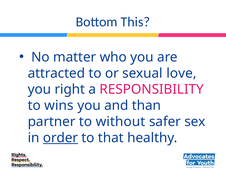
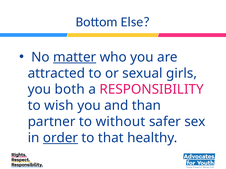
This: This -> Else (135, 22)
matter underline: none -> present (75, 57)
love: love -> girls (182, 73)
right: right -> both (70, 90)
wins: wins -> wish (59, 106)
